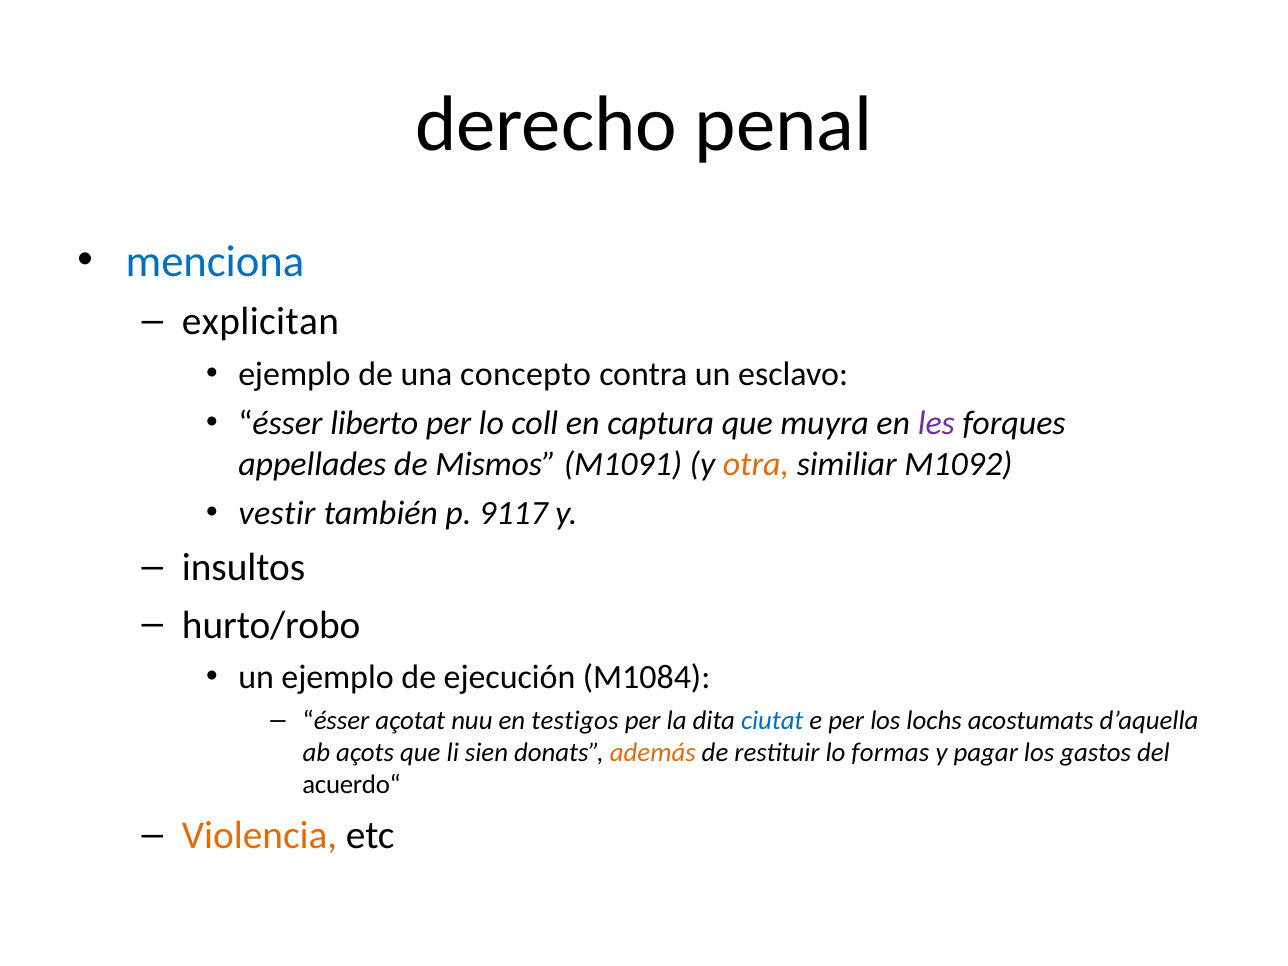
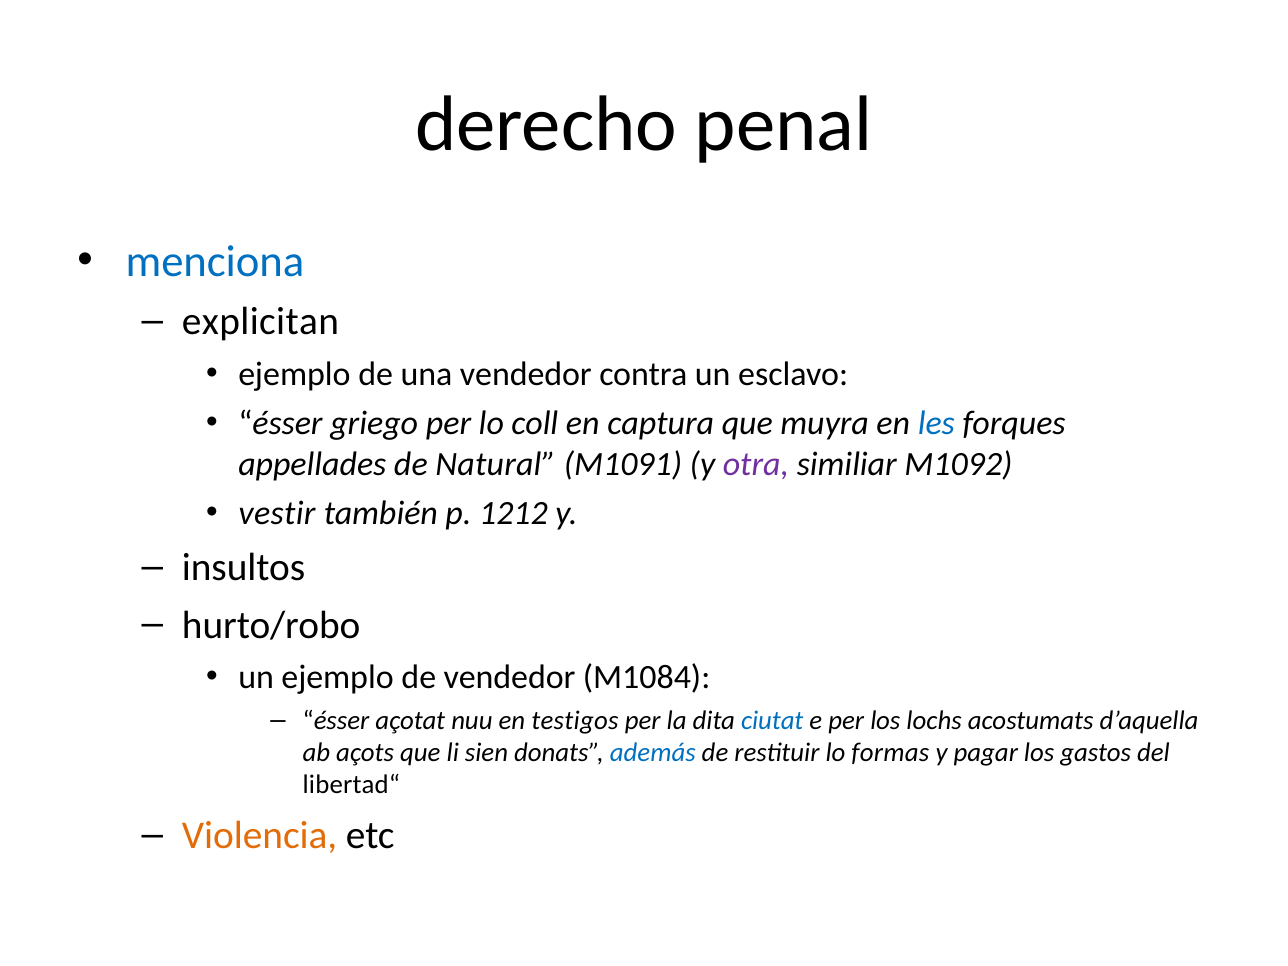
una concepto: concepto -> vendedor (526, 374)
liberto: liberto -> griego (374, 423)
les colour: purple -> blue (936, 423)
Mismos: Mismos -> Natural (496, 464)
otra colour: orange -> purple (756, 464)
9117: 9117 -> 1212 (513, 514)
de ejecución: ejecución -> vendedor (510, 677)
además colour: orange -> blue (653, 753)
acuerdo“: acuerdo“ -> libertad“ (351, 785)
